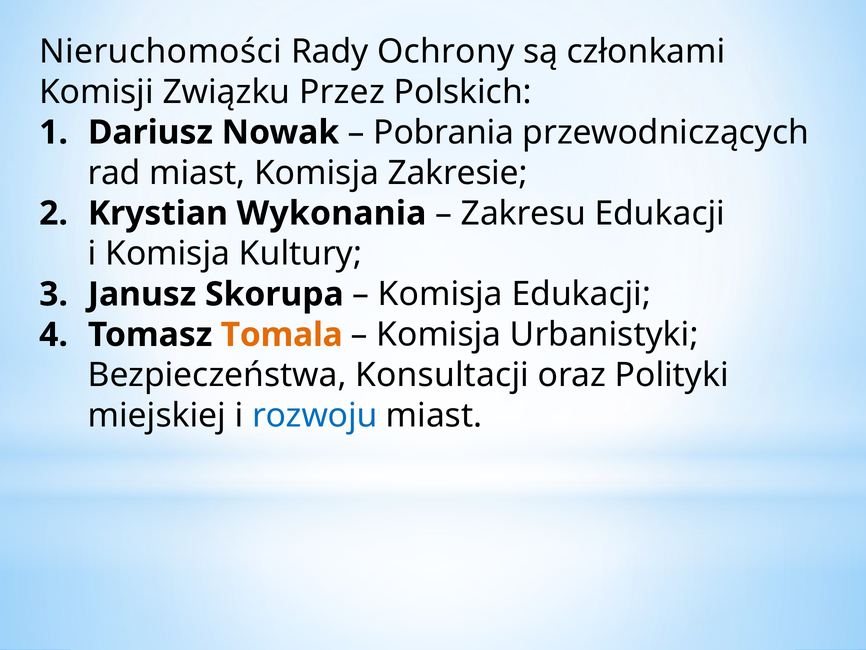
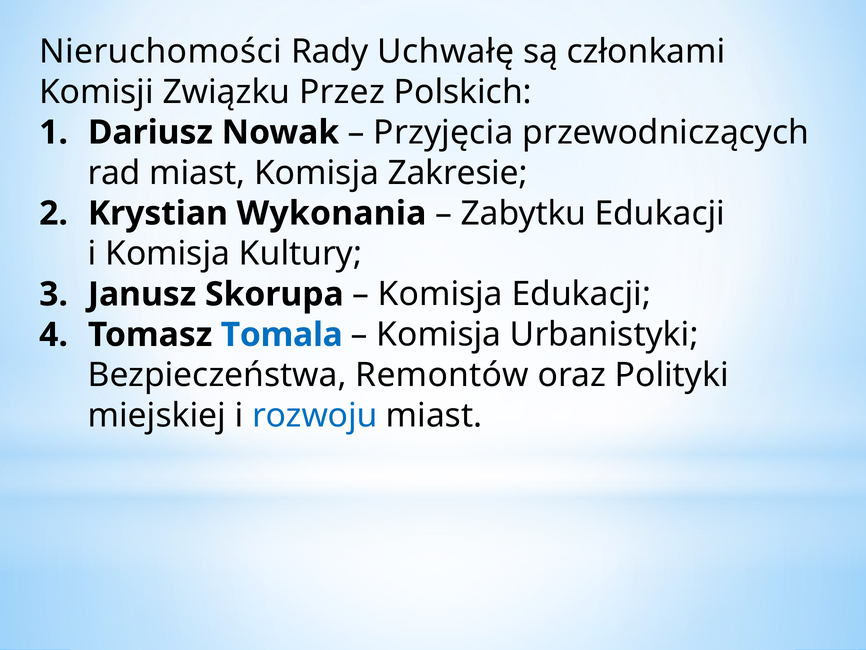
Ochrony: Ochrony -> Uchwałę (446, 51)
Pobrania: Pobrania -> Przyjęcia (444, 132)
Zakresu: Zakresu -> Zabytku (524, 213)
Tomala colour: orange -> blue (282, 335)
Konsultacji: Konsultacji -> Remontów (442, 375)
